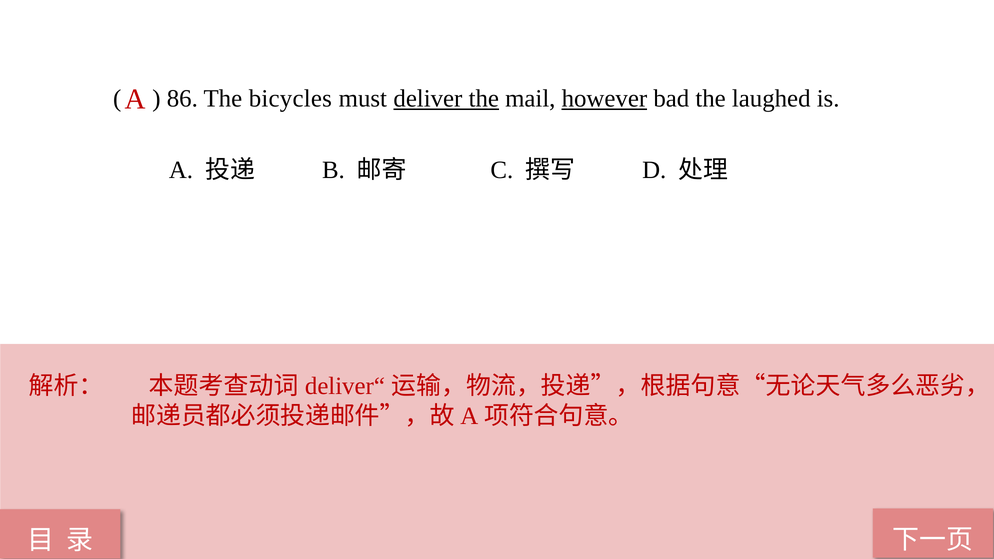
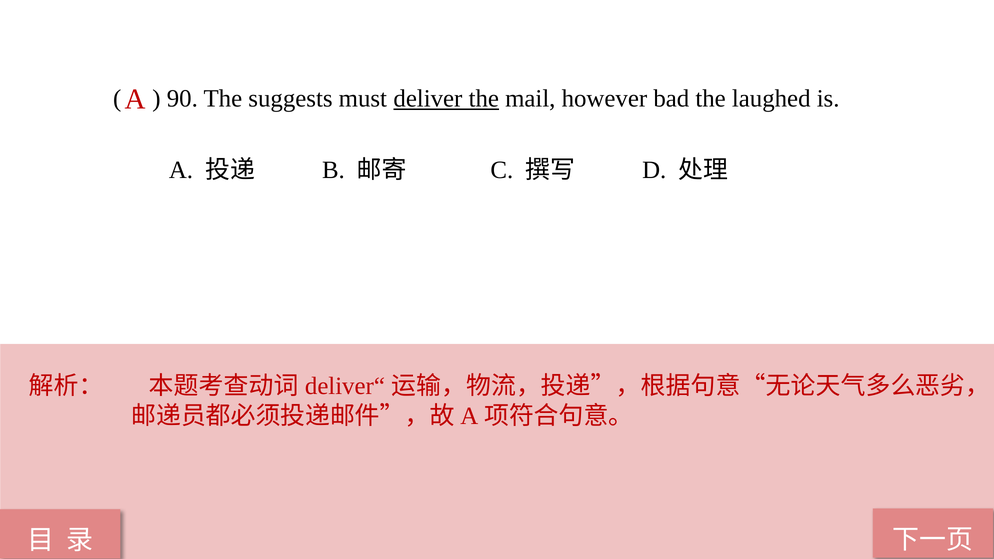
86: 86 -> 90 (182, 98)
bicycles: bicycles -> suggests (290, 98)
however underline: present -> none (604, 98)
